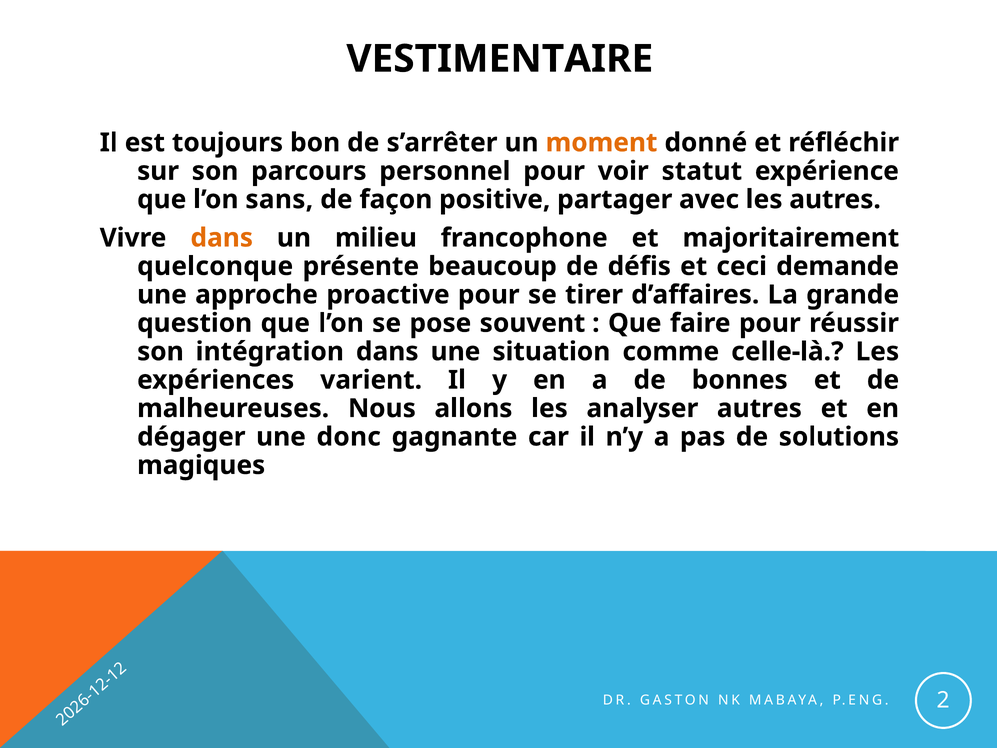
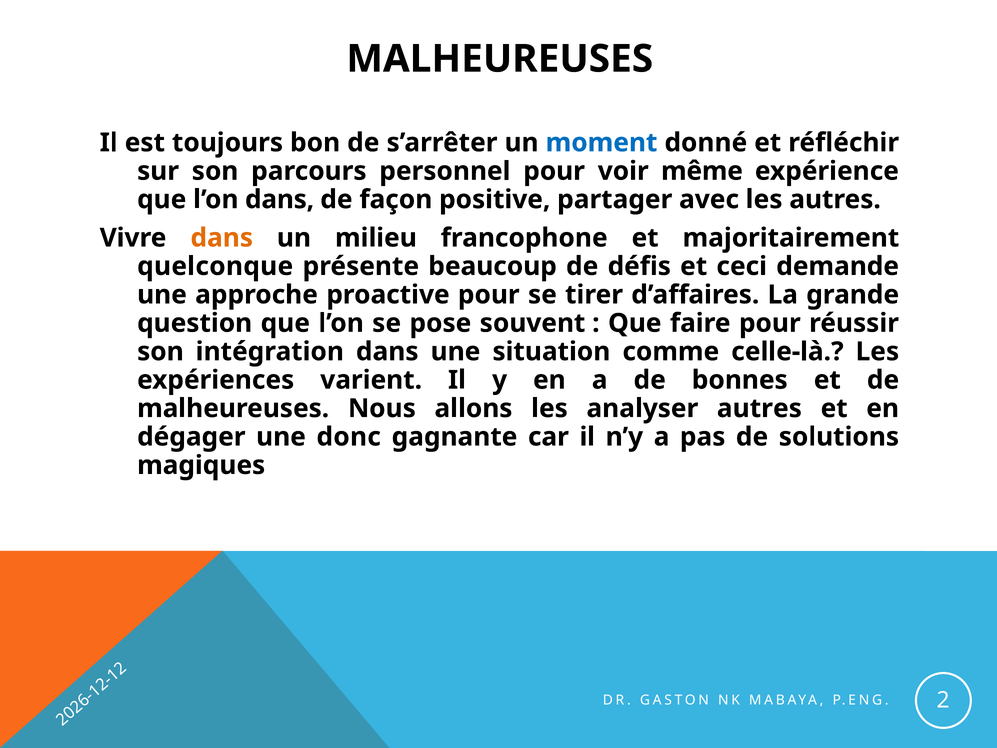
VESTIMENTAIRE: VESTIMENTAIRE -> MALHEUREUSES (500, 59)
moment colour: orange -> blue (602, 143)
statut: statut -> même (702, 171)
l’on sans: sans -> dans (280, 199)
